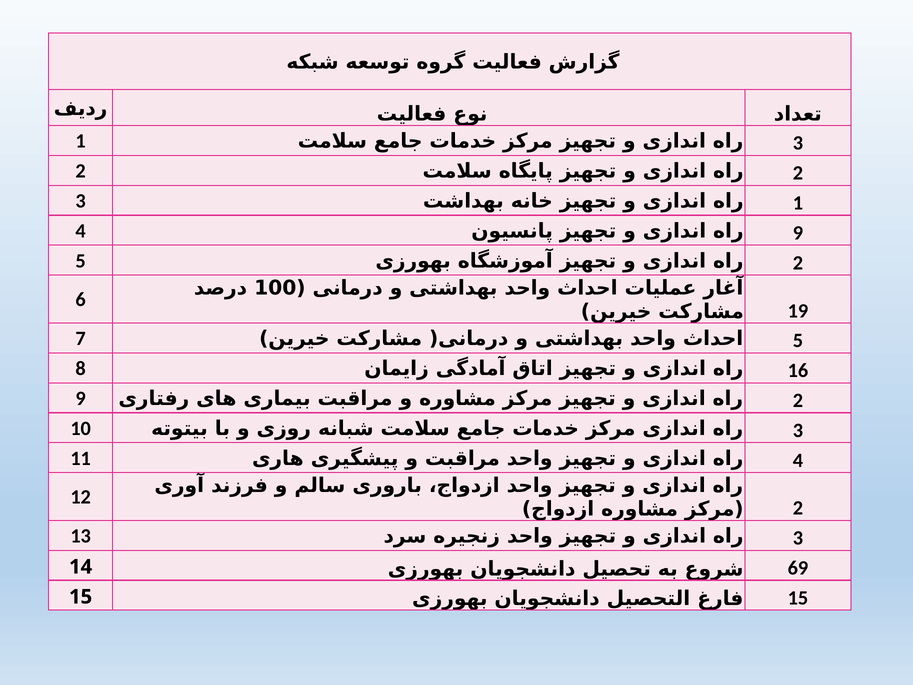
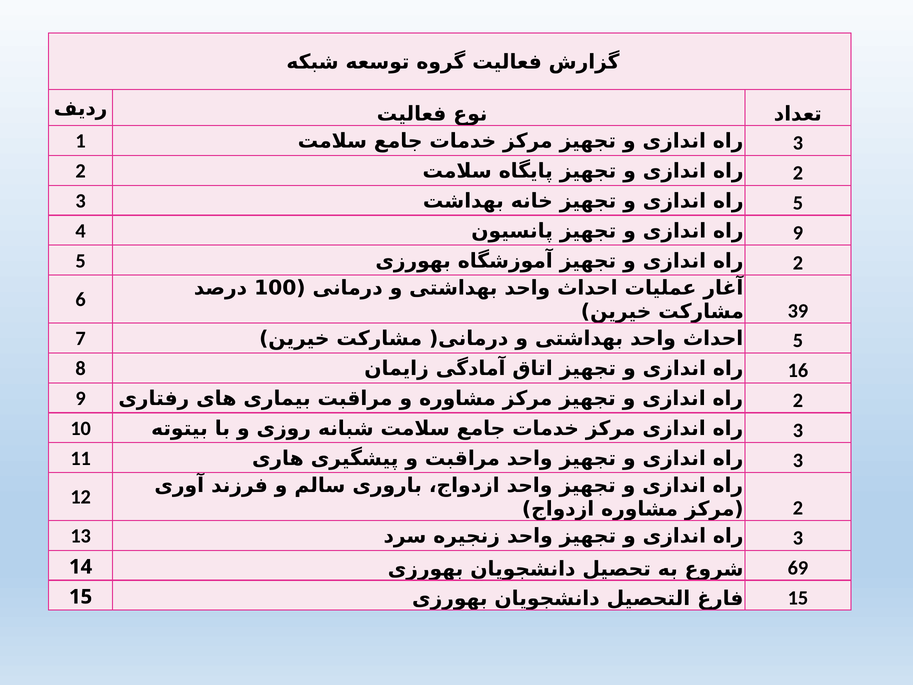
1: 1 -> 5 (798, 203)
19: 19 -> 39 (798, 311)
4: 4 -> 3 (798, 460)
